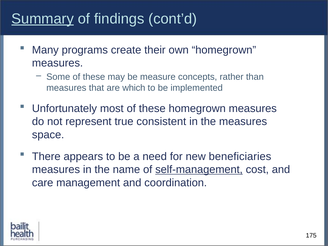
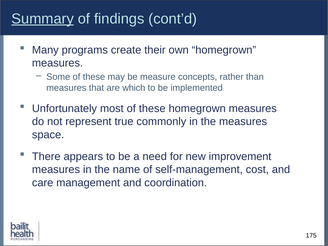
consistent: consistent -> commonly (161, 122)
beneficiaries: beneficiaries -> improvement (240, 156)
self-management underline: present -> none (199, 170)
